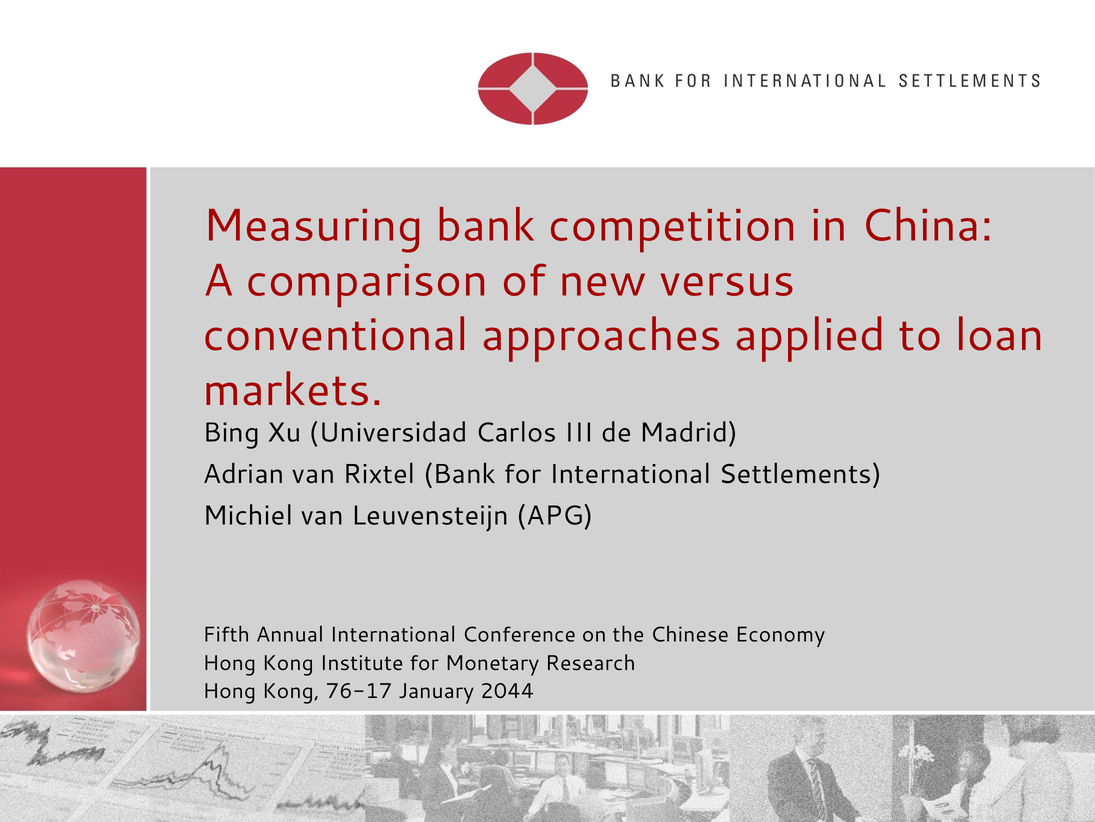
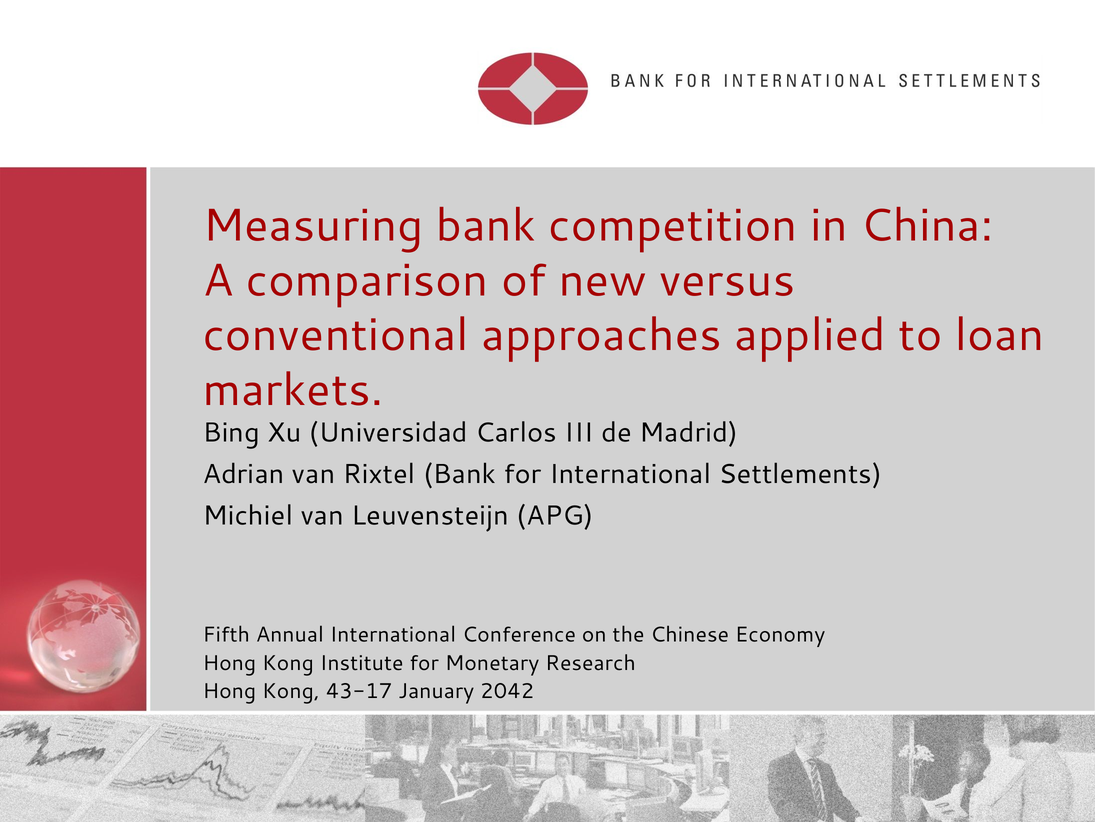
76-17: 76-17 -> 43-17 (359, 691)
2044: 2044 -> 2042 (507, 691)
